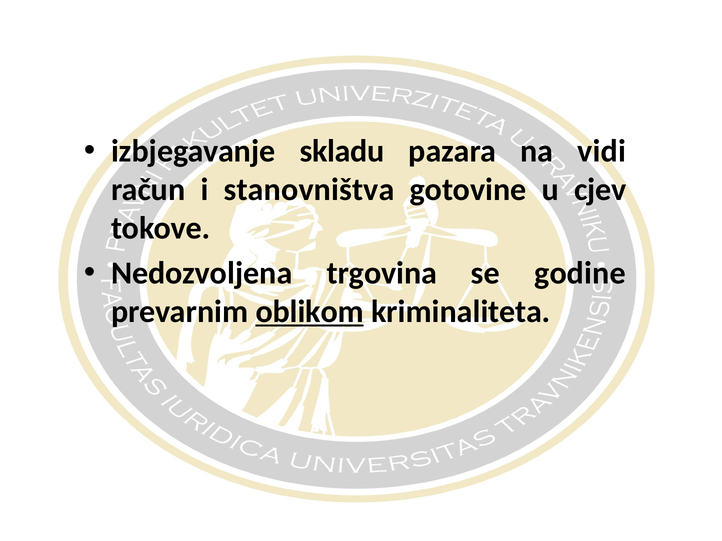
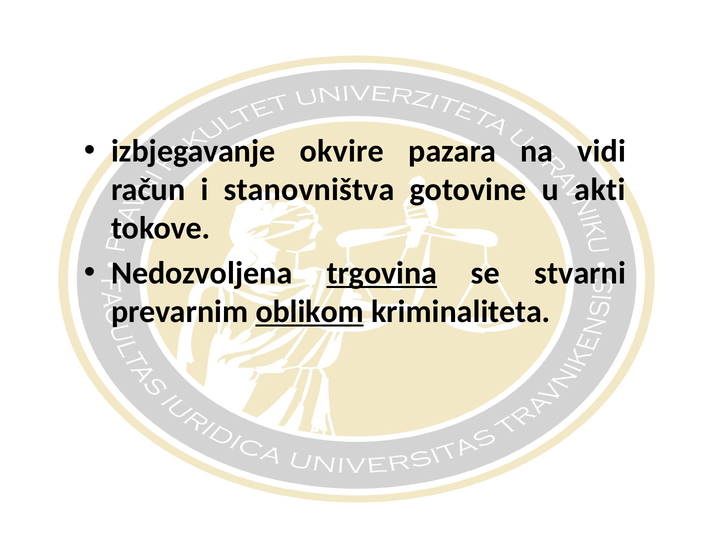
skladu: skladu -> okvire (342, 151)
cjev: cjev -> akti (600, 190)
trgovina underline: none -> present (382, 273)
godine: godine -> stvarni (580, 273)
